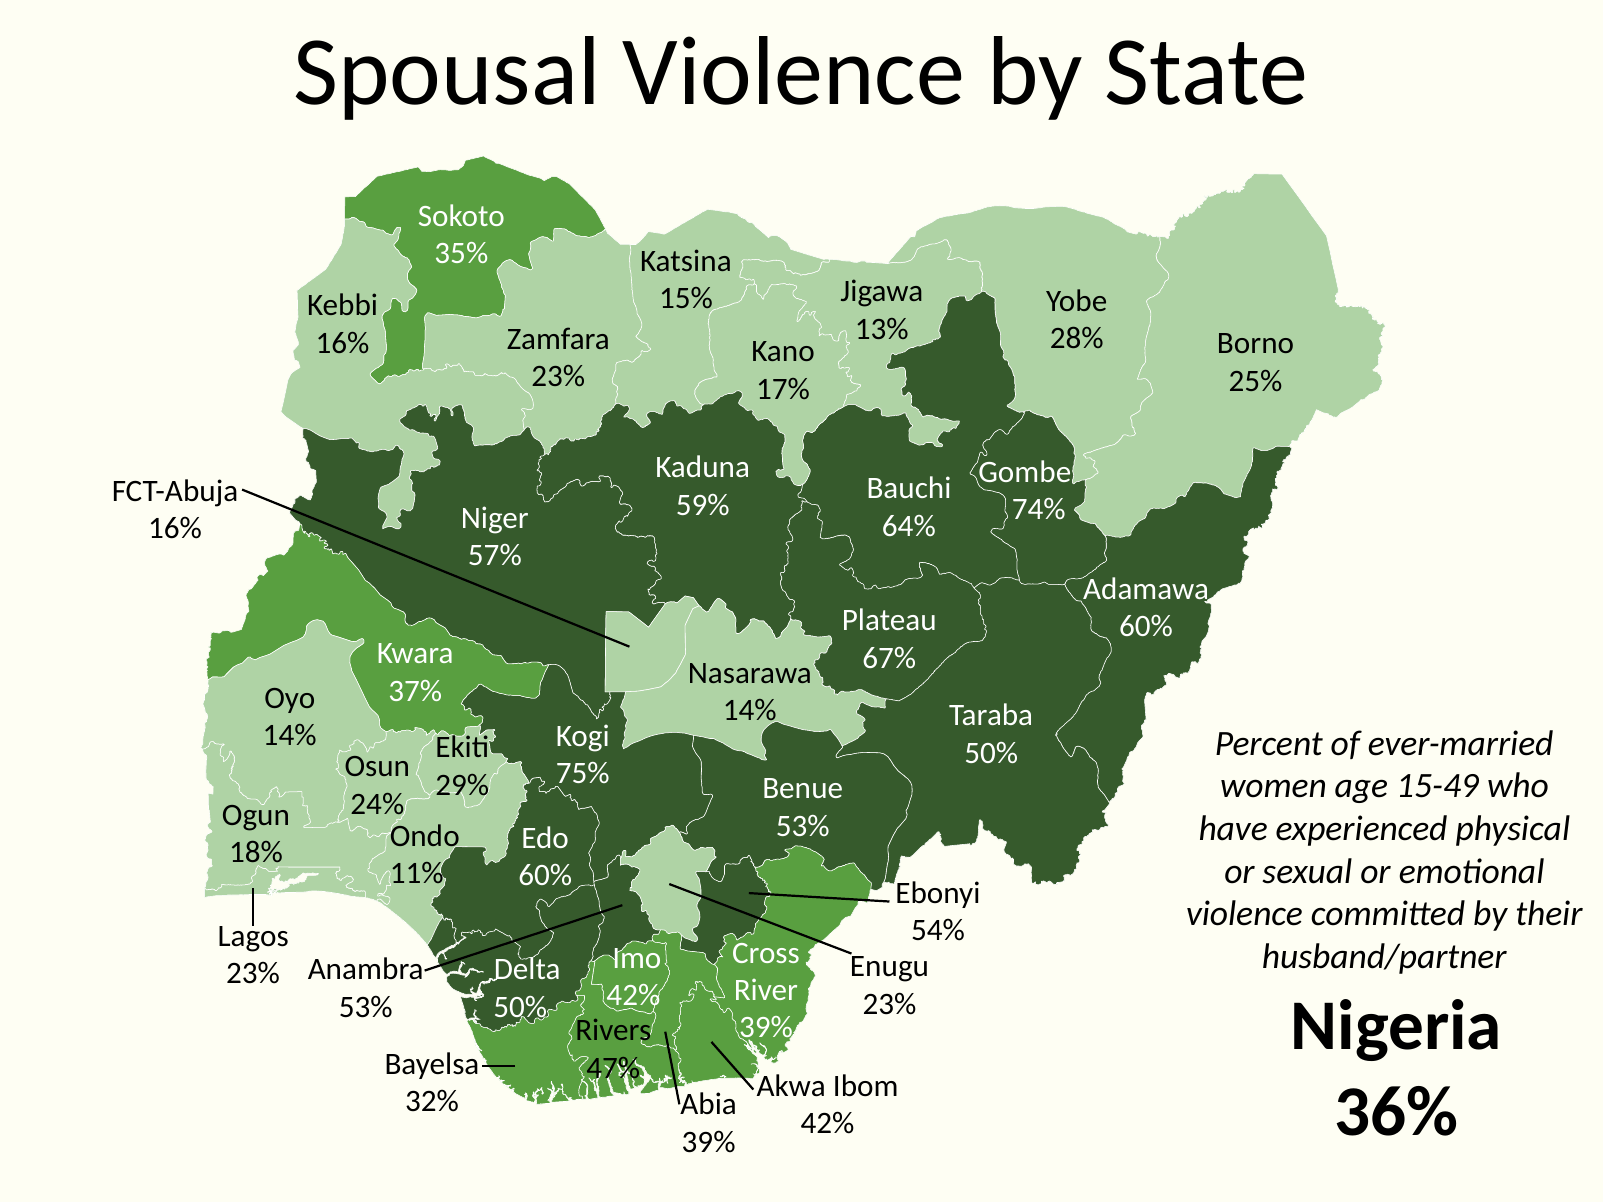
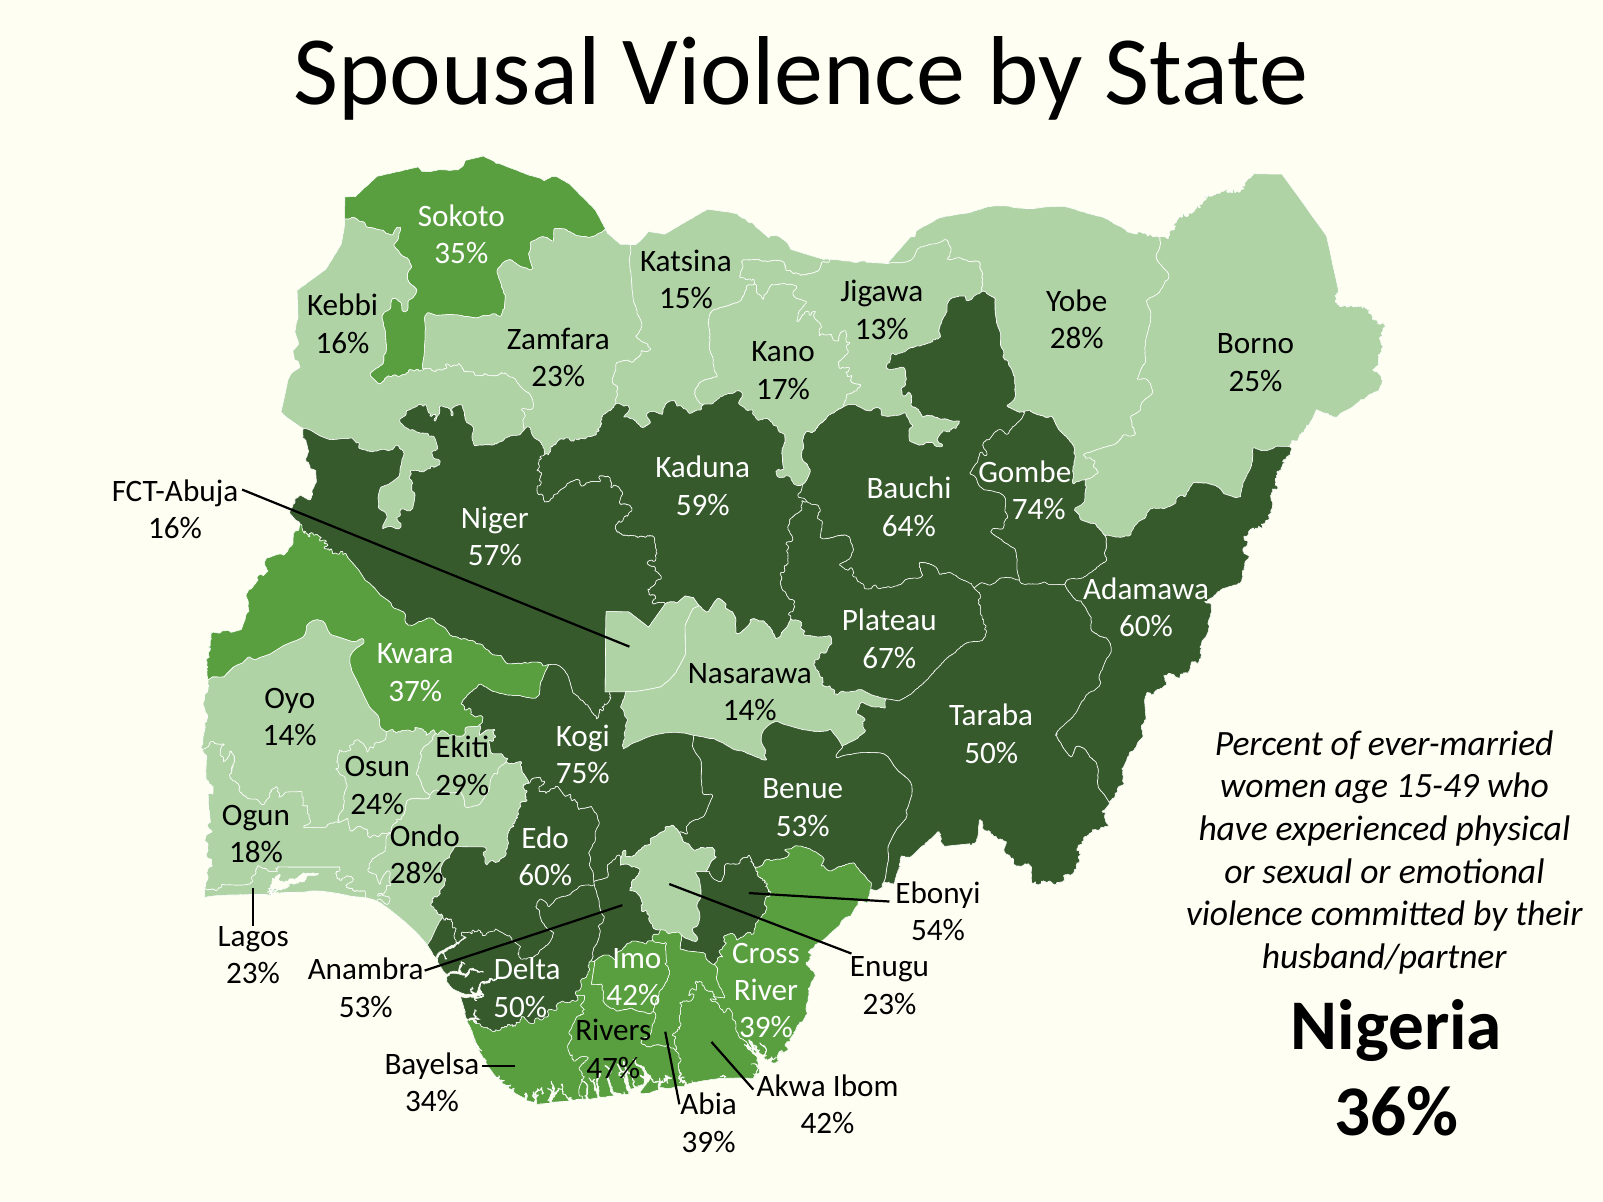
11%: 11% -> 28% (417, 874)
32%: 32% -> 34% (432, 1102)
